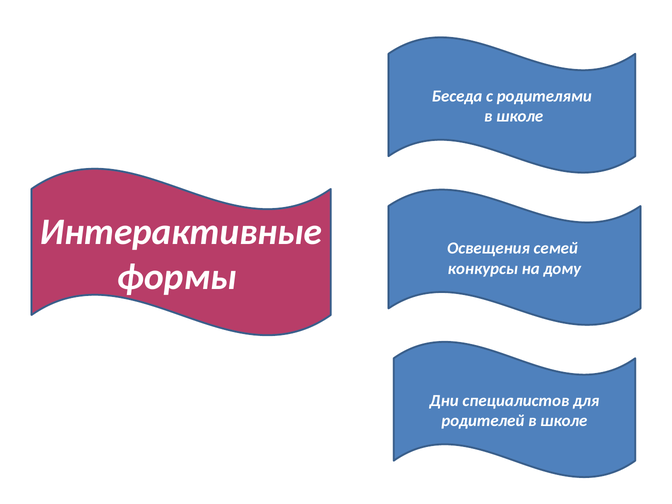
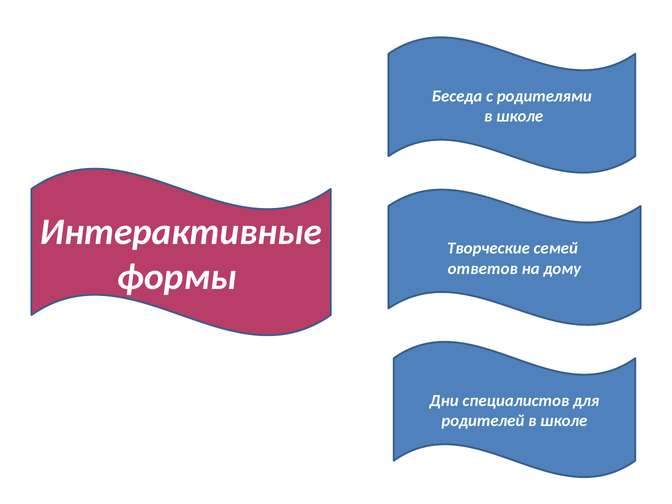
Освещения: Освещения -> Творческие (489, 248)
конкурсы: конкурсы -> ответов (483, 268)
